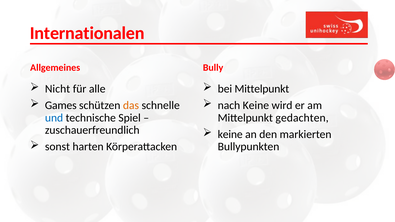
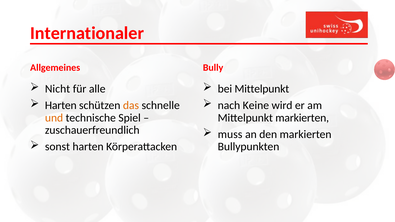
Internationalen: Internationalen -> Internationaler (87, 33)
Games: Games -> Harten (61, 105)
und colour: blue -> orange (54, 118)
Mittelpunkt gedachten: gedachten -> markierten (302, 118)
keine: keine -> muss (230, 134)
